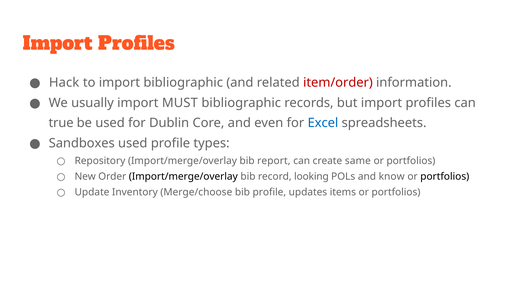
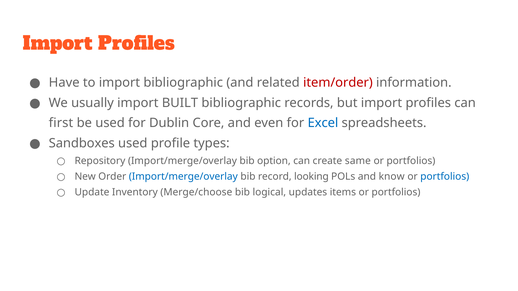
Hack: Hack -> Have (64, 83)
MUST: MUST -> BUILT (180, 103)
true: true -> first (61, 123)
report: report -> option (274, 161)
Import/merge/overlay colour: black -> blue (183, 177)
portfolios colour: black -> blue (445, 177)
bib profile: profile -> logical (269, 192)
